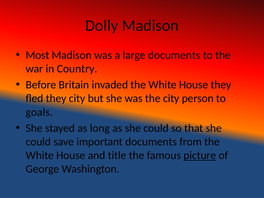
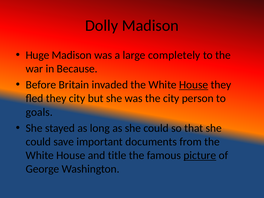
Most: Most -> Huge (37, 55)
large documents: documents -> completely (174, 55)
Country: Country -> Because (77, 69)
House underline: none -> present (194, 85)
